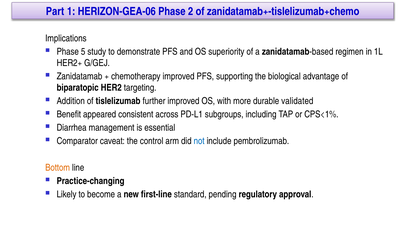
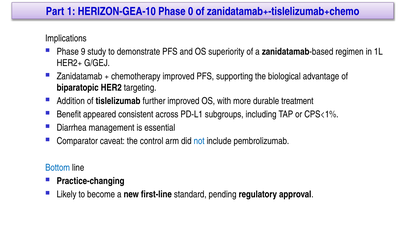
HERIZON-GEA-06: HERIZON-GEA-06 -> HERIZON-GEA-10 (117, 11)
2: 2 -> 0 (191, 11)
5: 5 -> 9 (83, 52)
validated: validated -> treatment (297, 101)
Bottom colour: orange -> blue (58, 168)
